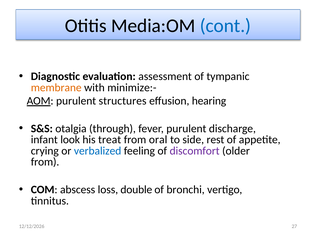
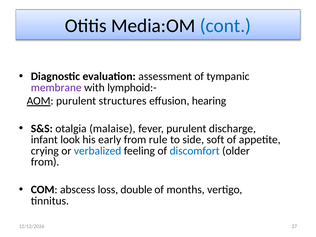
membrane colour: orange -> purple (56, 88)
minimize:-: minimize:- -> lymphoid:- (132, 88)
through: through -> malaise (112, 129)
treat: treat -> early (110, 140)
oral: oral -> rule (158, 140)
rest: rest -> soft (215, 140)
discomfort colour: purple -> blue (195, 151)
bronchi: bronchi -> months (186, 190)
